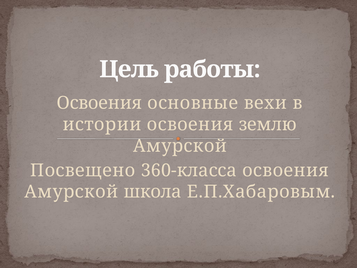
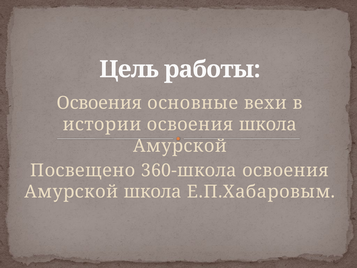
освоения землю: землю -> школа (268, 124)
360-класса: 360-класса -> 360-школа (189, 170)
